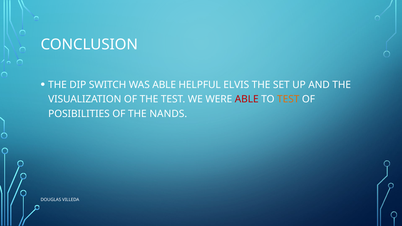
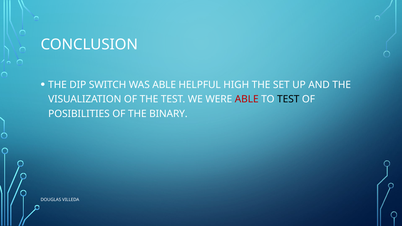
ELVIS: ELVIS -> HIGH (236, 85)
TEST colour: orange -> black (288, 99)
NANDS: NANDS -> BINARY (168, 114)
